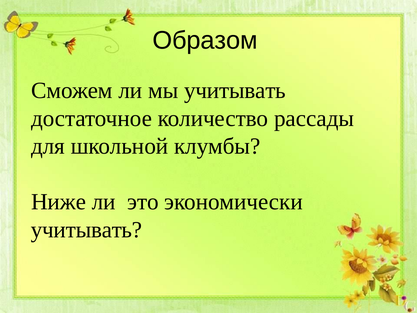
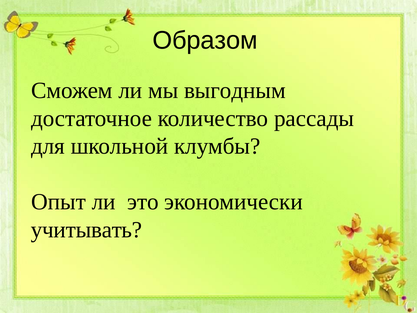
мы учитывать: учитывать -> выгодным (235, 91)
Ниже: Ниже -> Опыт (58, 202)
